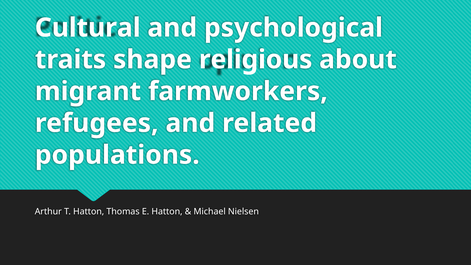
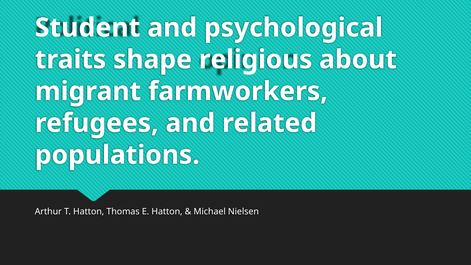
Cultural: Cultural -> Student (88, 28)
